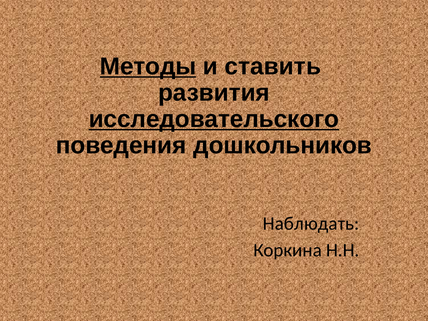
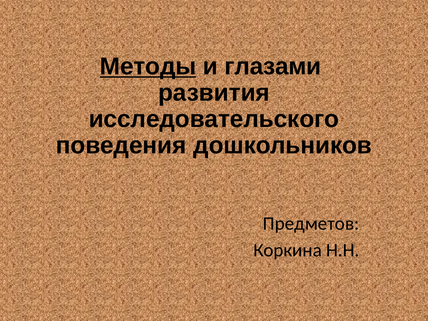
ставить: ставить -> глазами (273, 67)
исследовательского underline: present -> none (214, 119)
Наблюдать: Наблюдать -> Предметов (311, 223)
